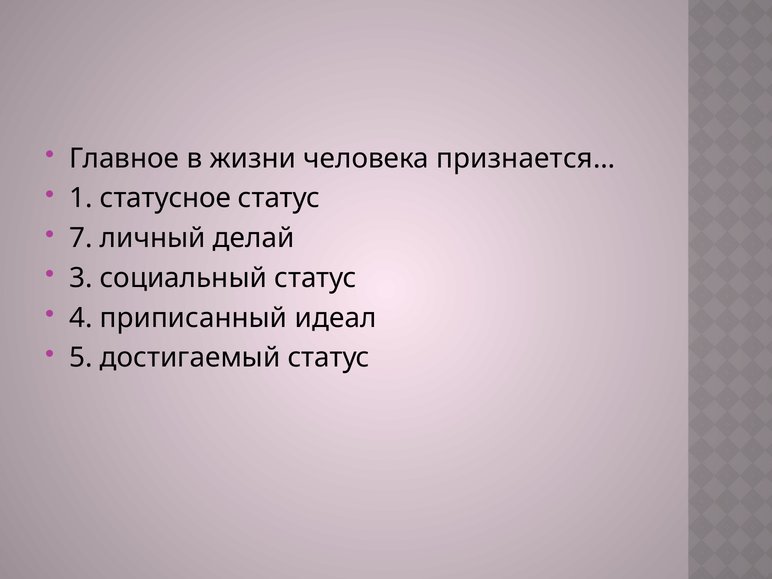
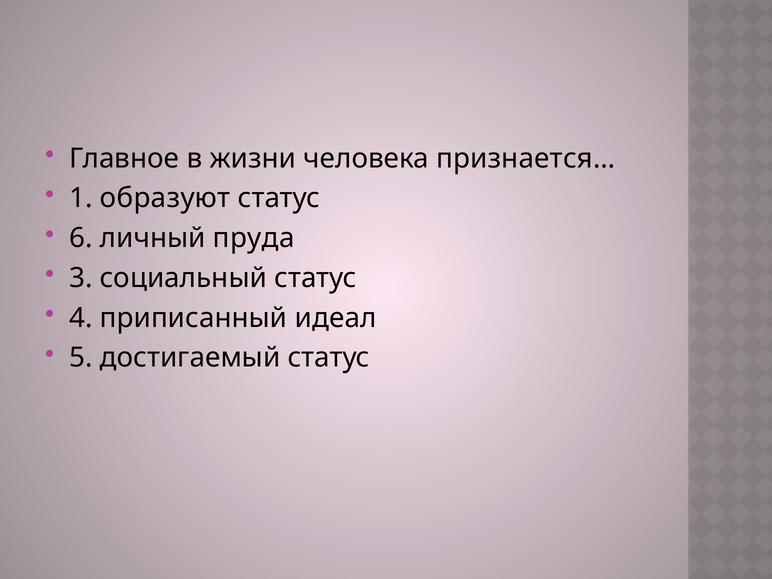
статусное: статусное -> образуют (165, 198)
7: 7 -> 6 (81, 238)
делай: делай -> пруда (254, 238)
